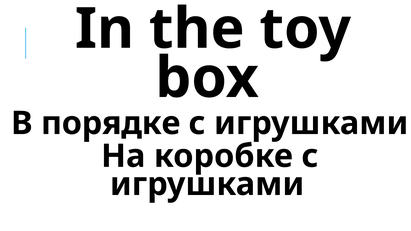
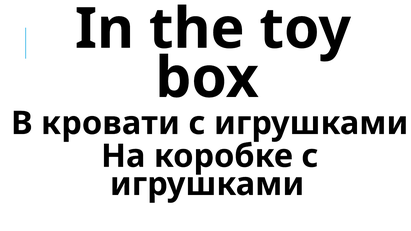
порядке: порядке -> кровати (110, 123)
